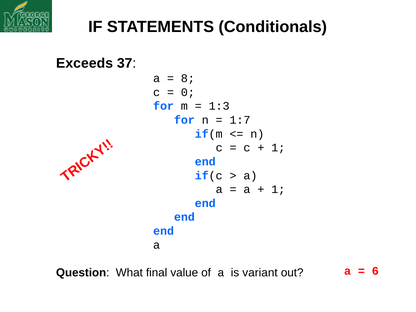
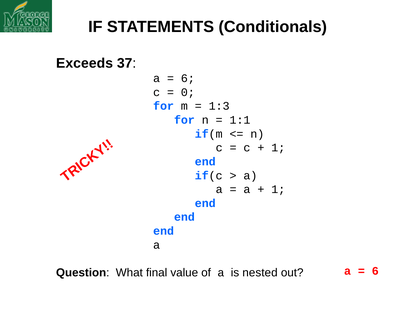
8: 8 -> 6 (188, 78)
1:7: 1:7 -> 1:1 (240, 120)
variant: variant -> nested (260, 273)
